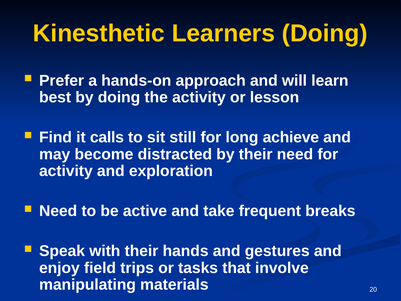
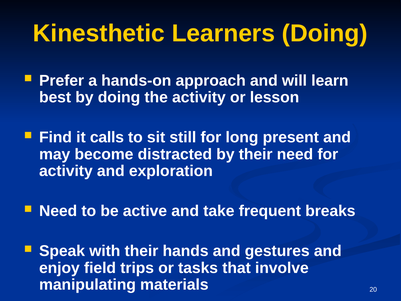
achieve: achieve -> present (291, 137)
